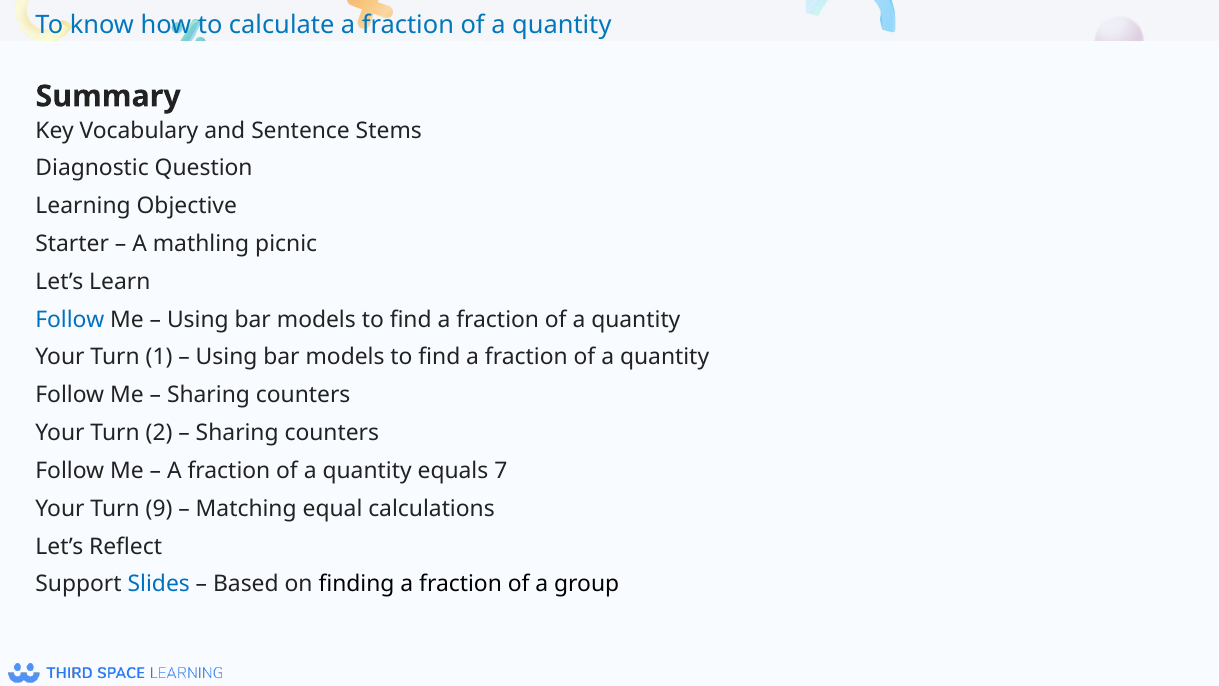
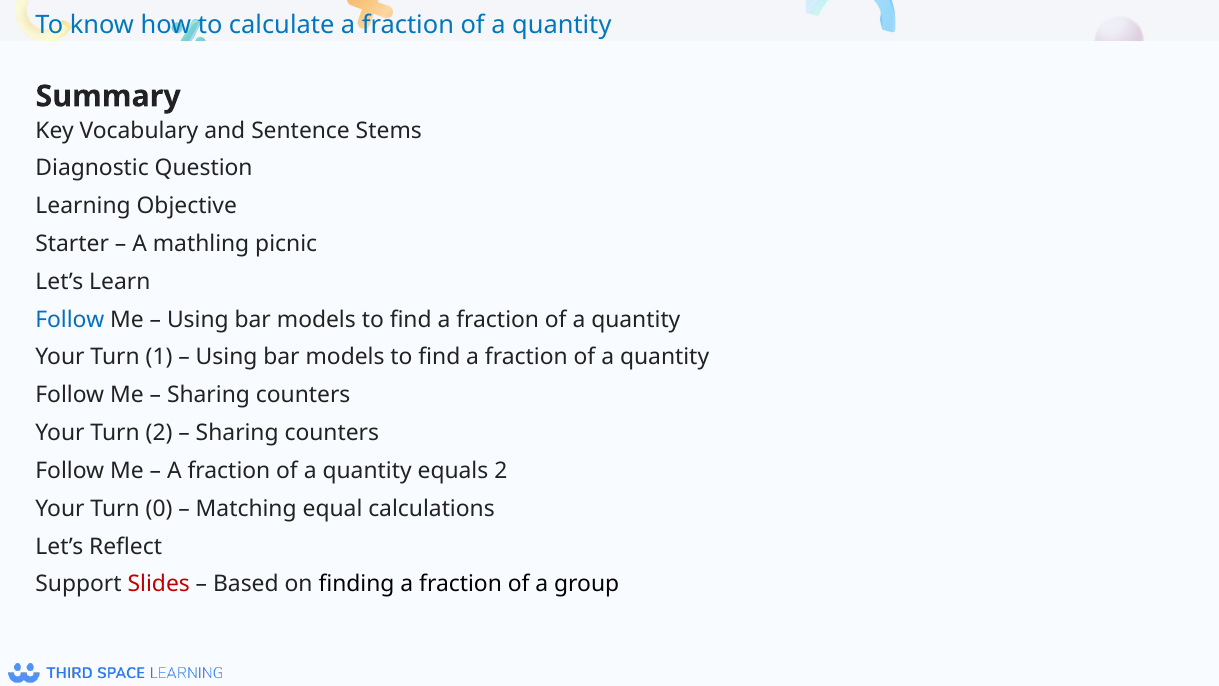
equals 7: 7 -> 2 (501, 471)
9: 9 -> 0 (159, 508)
Slides colour: blue -> red (159, 584)
